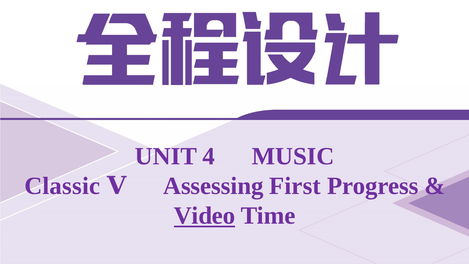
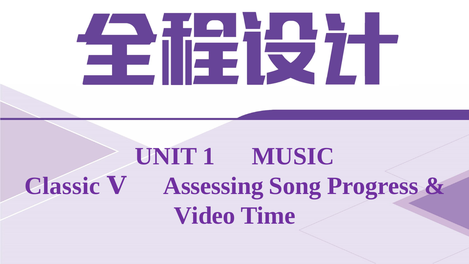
4: 4 -> 1 (209, 156)
First: First -> Song (295, 186)
Video underline: present -> none (205, 216)
